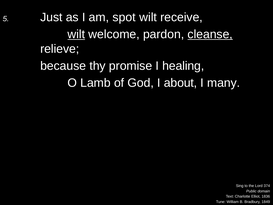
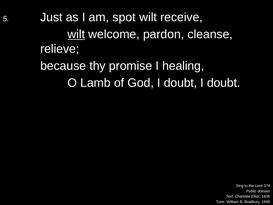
cleanse underline: present -> none (210, 34)
God I about: about -> doubt (181, 83)
many: many -> doubt (224, 83)
